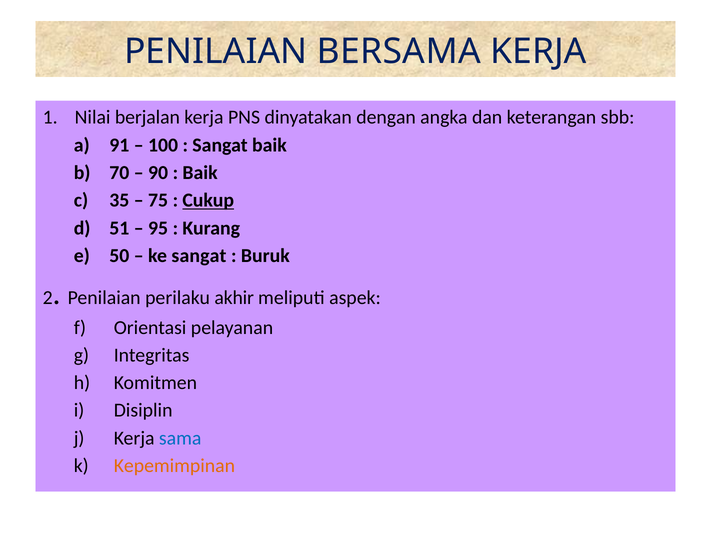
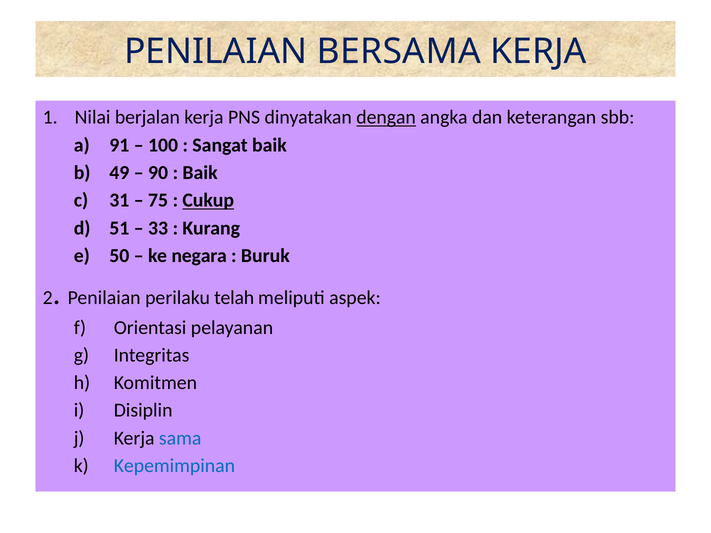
dengan underline: none -> present (386, 118)
70: 70 -> 49 (119, 173)
35: 35 -> 31 (119, 200)
95: 95 -> 33 (158, 228)
ke sangat: sangat -> negara (199, 256)
akhir: akhir -> telah (234, 298)
Kepemimpinan colour: orange -> blue (174, 466)
